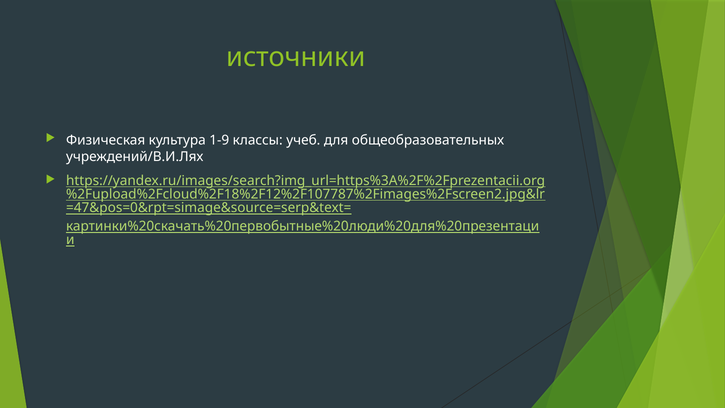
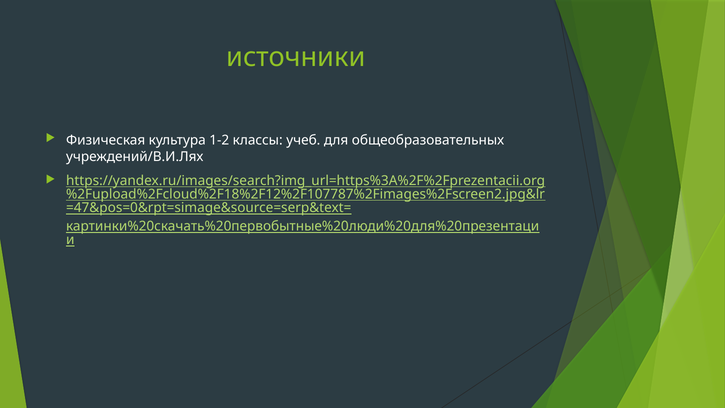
1-9: 1-9 -> 1-2 (219, 140)
